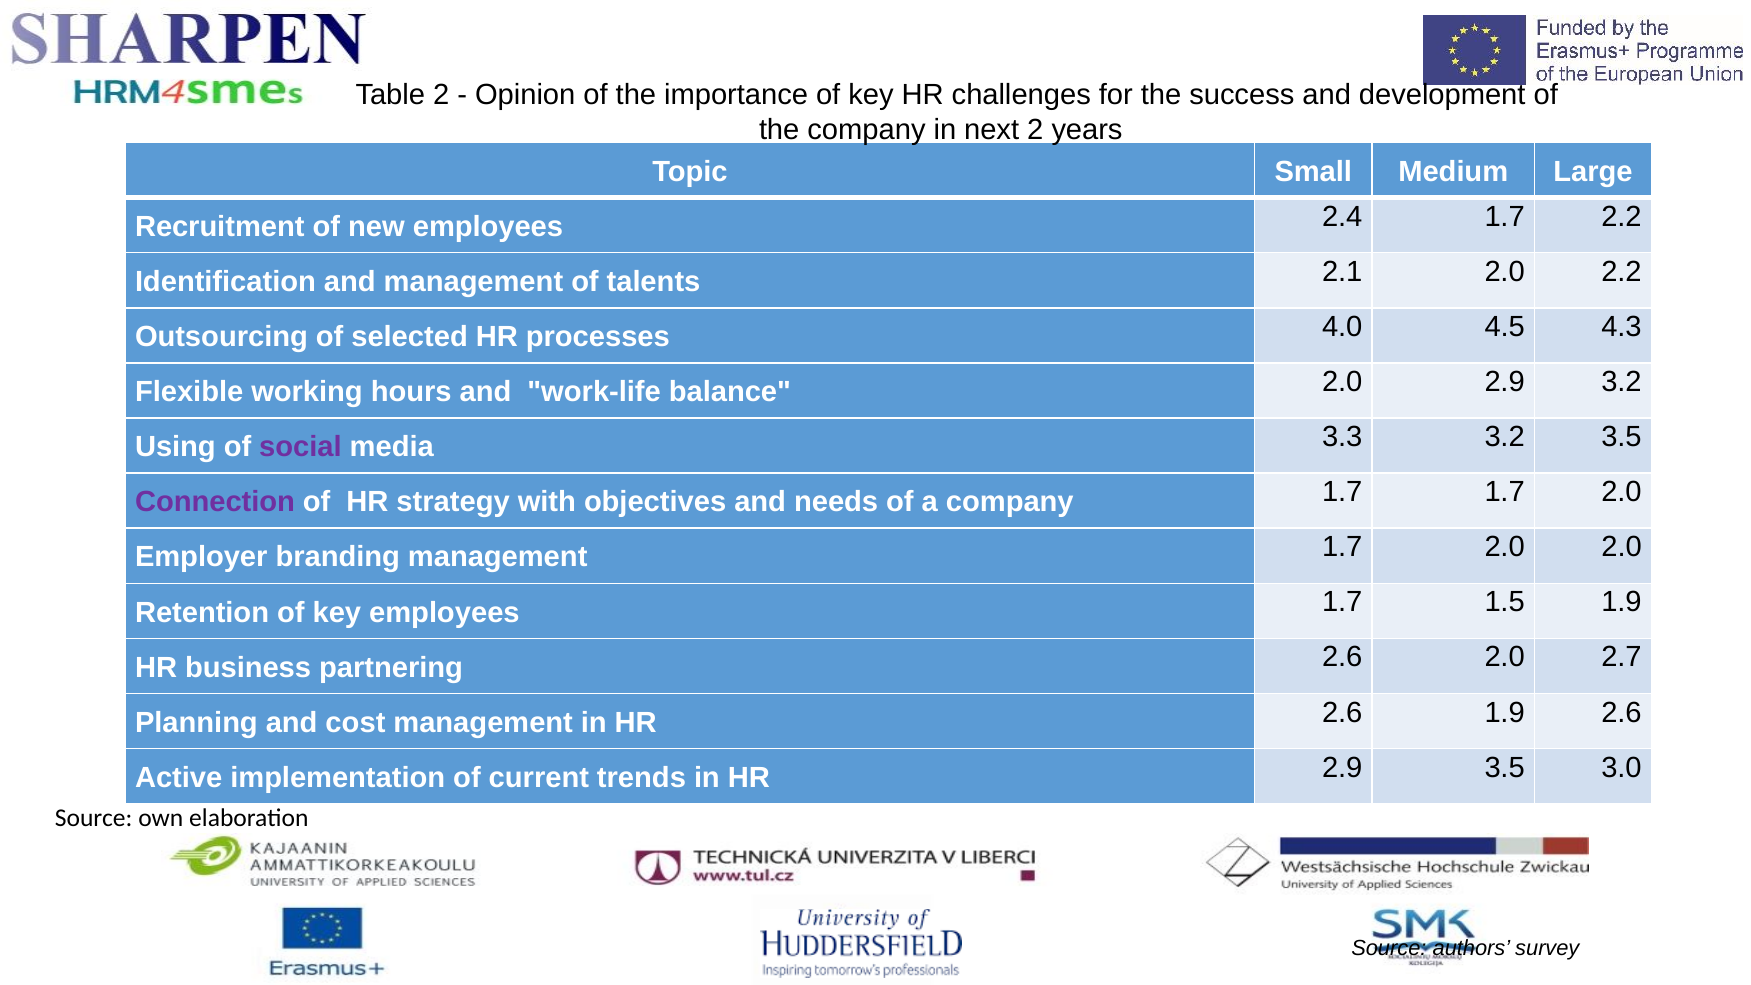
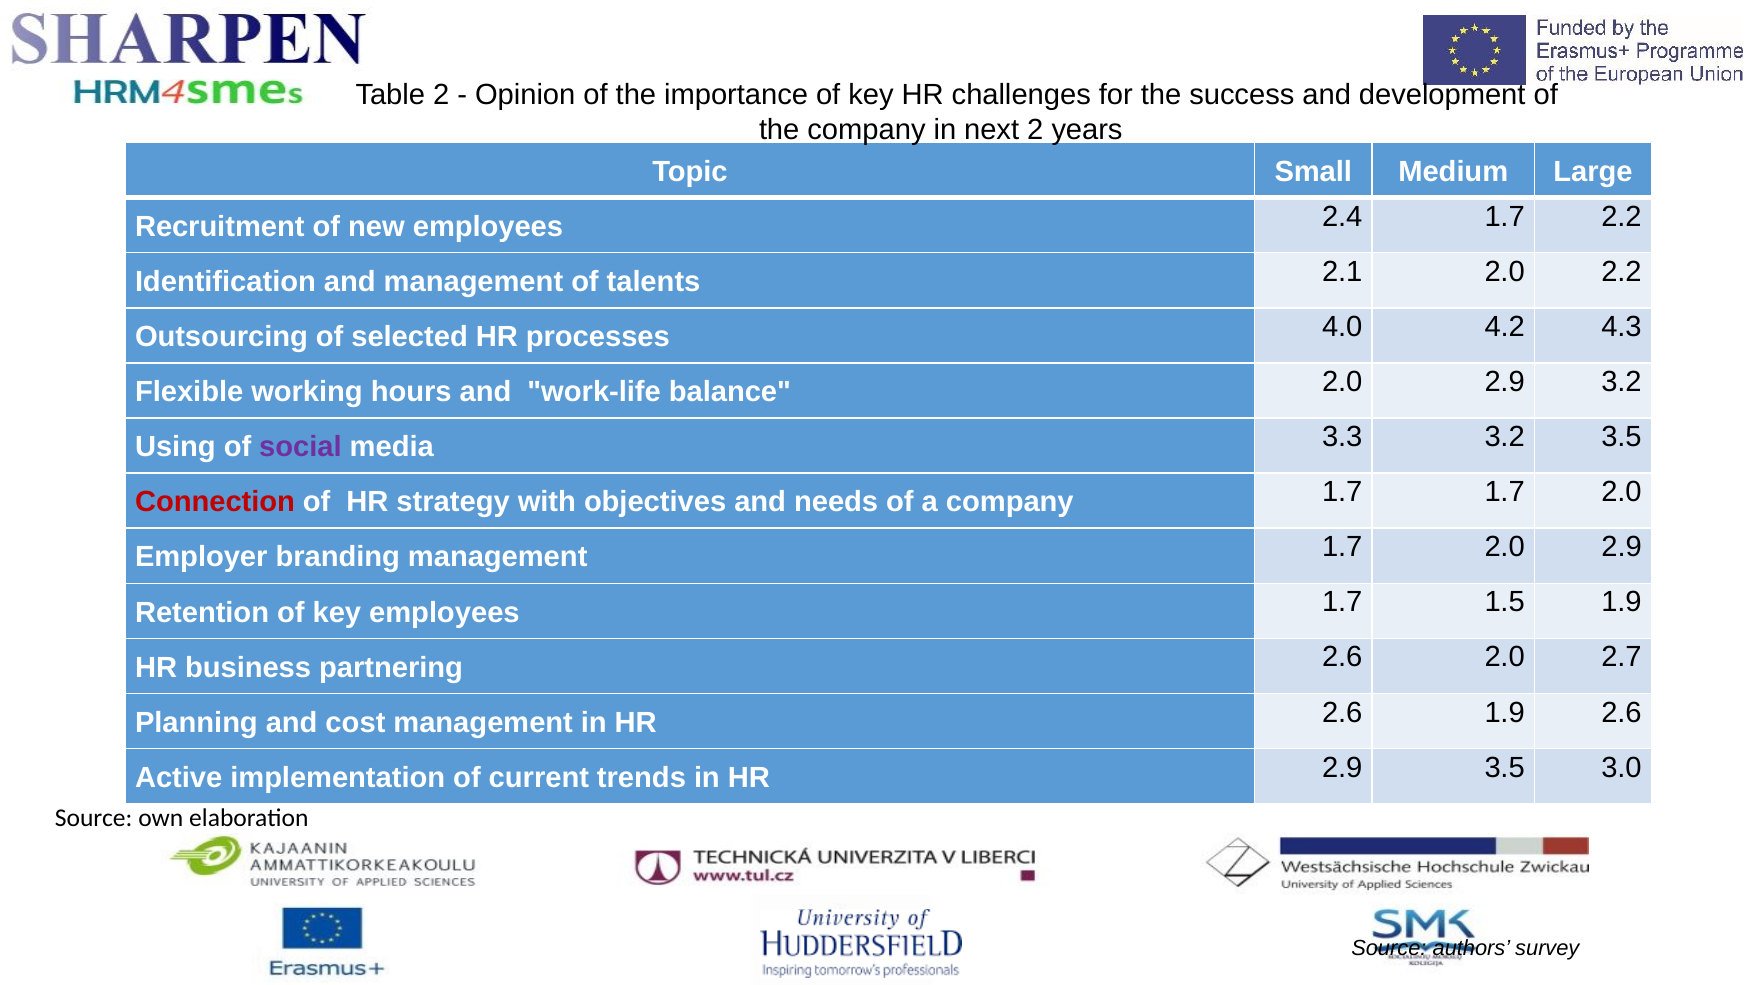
4.5: 4.5 -> 4.2 (1505, 327)
Connection colour: purple -> red (215, 502)
1.7 2.0 2.0: 2.0 -> 2.9 (1622, 547)
